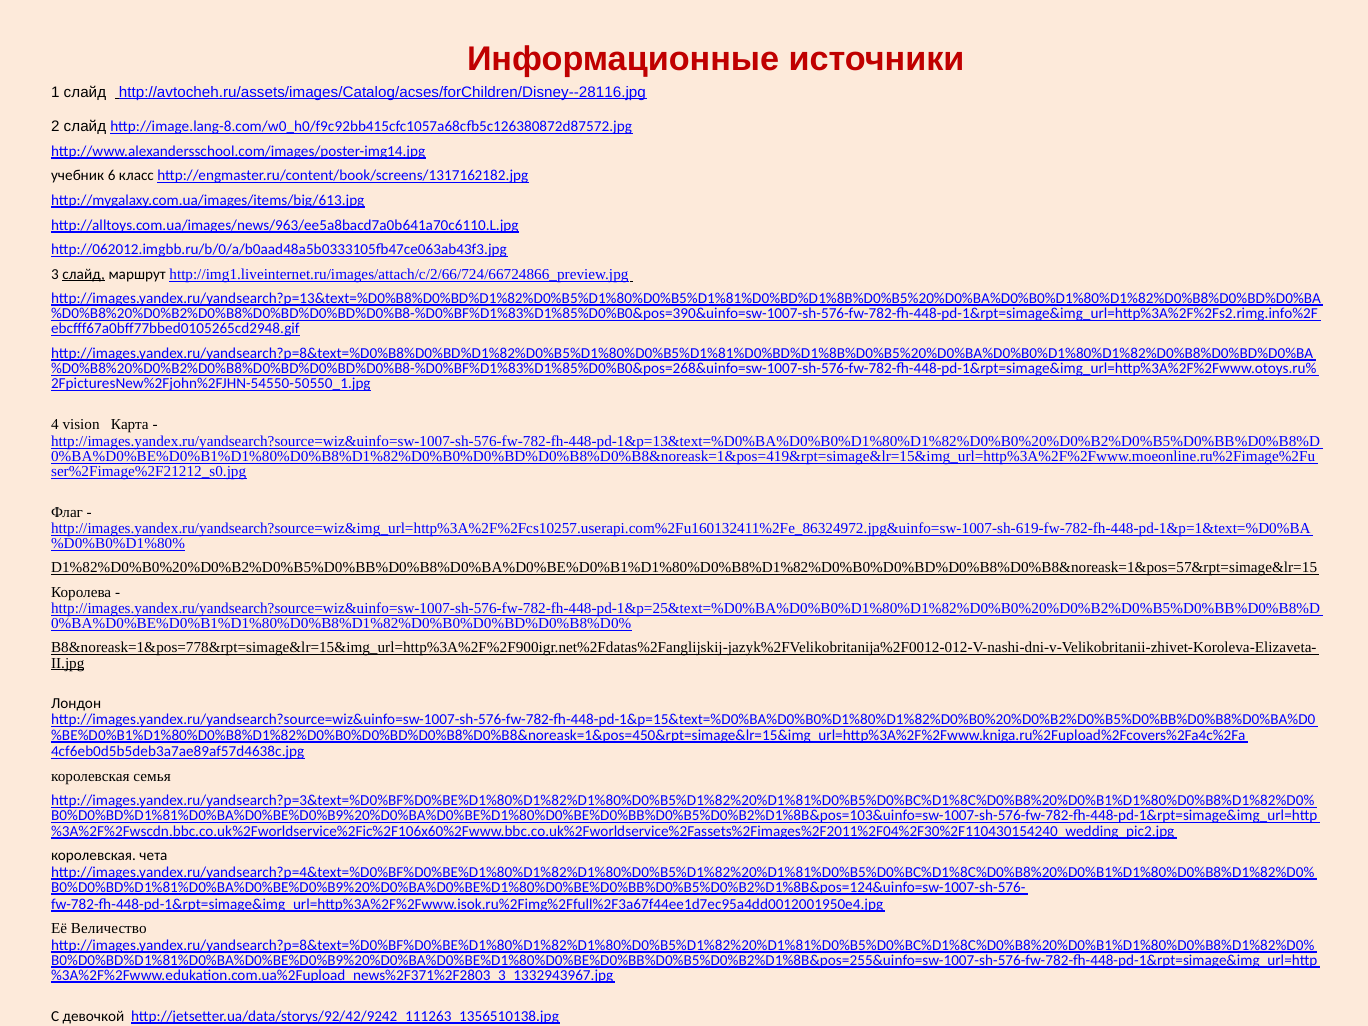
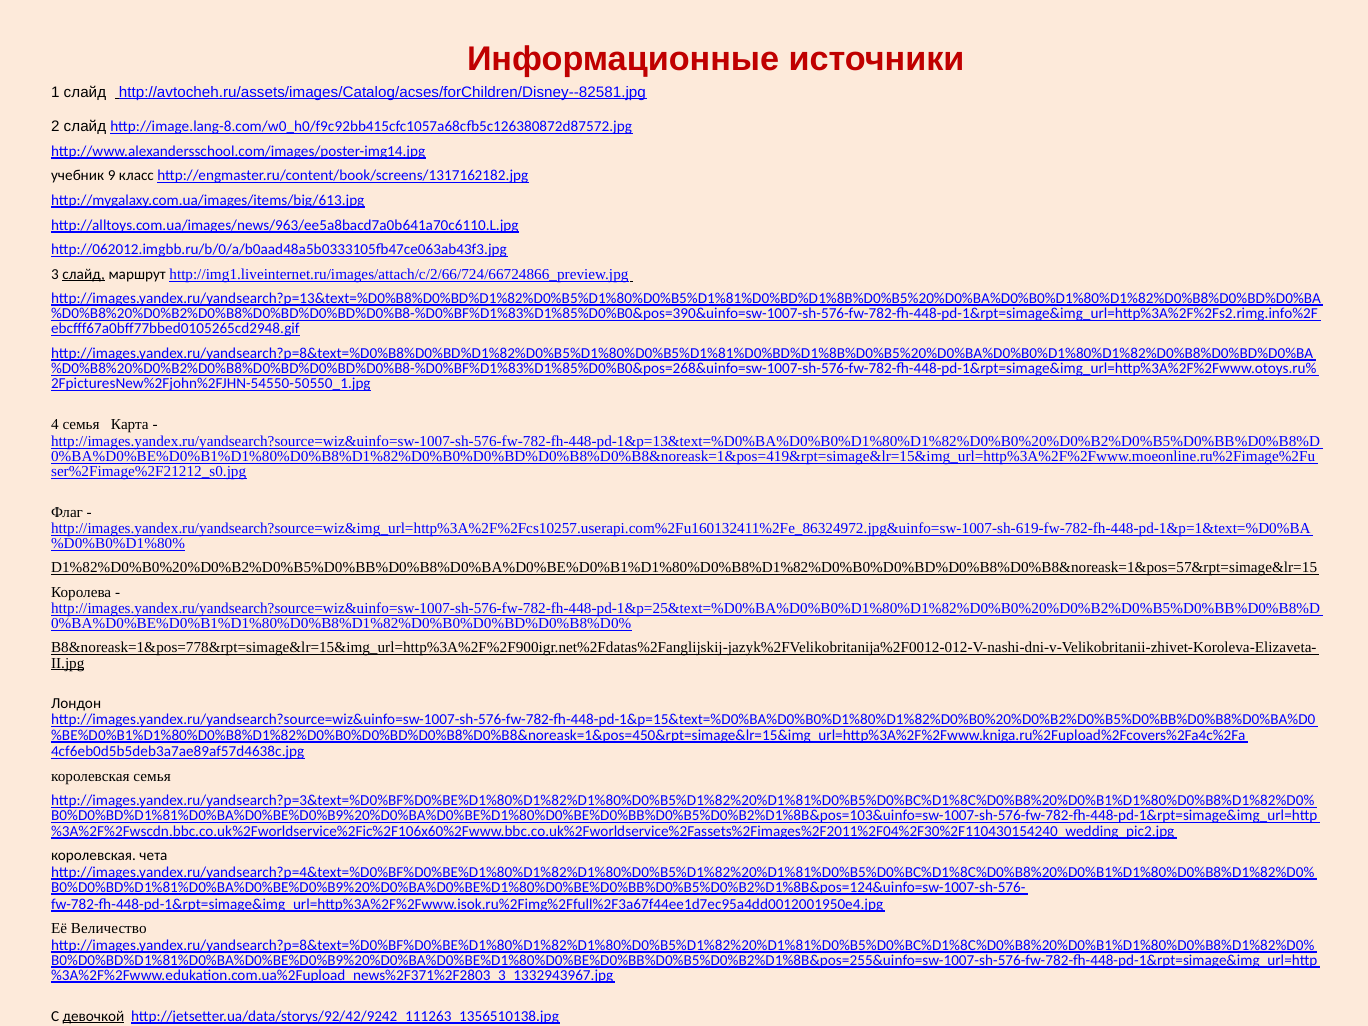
http://avtocheh.ru/assets/images/Catalog/acses/forChildren/Disney--28116.jpg: http://avtocheh.ru/assets/images/Catalog/acses/forChildren/Disney--28116.jpg -> http://avtocheh.ru/assets/images/Catalog/acses/forChildren/Disney--82581.jpg (382, 92)
6: 6 -> 9 (112, 176)
4 vision: vision -> семья (81, 425)
девочкой underline: none -> present (93, 1016)
